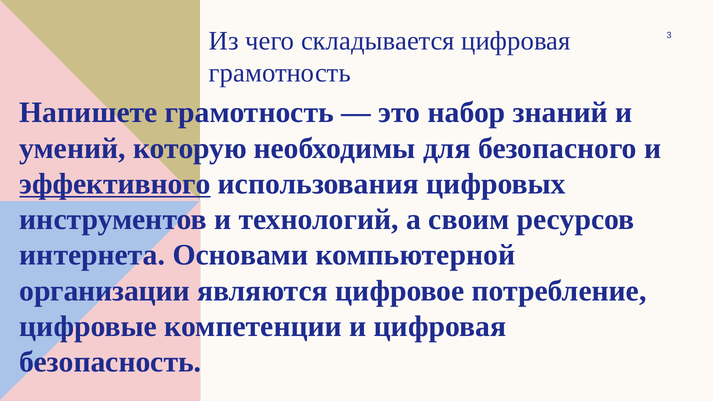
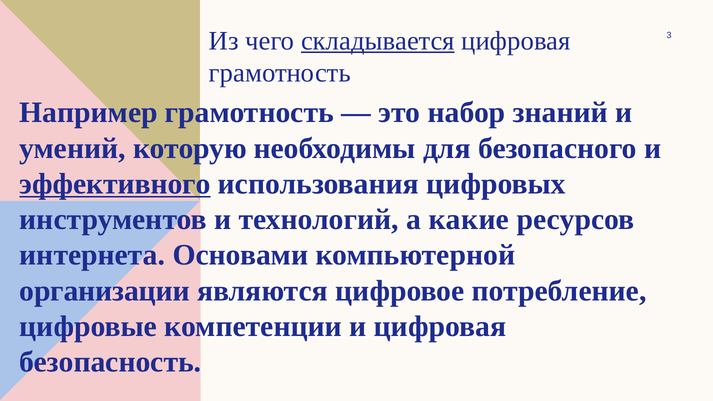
складывается underline: none -> present (378, 41)
Напишете: Напишете -> Например (89, 113)
своим: своим -> какие (469, 220)
